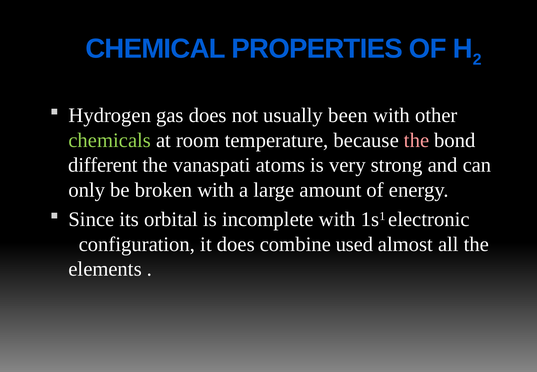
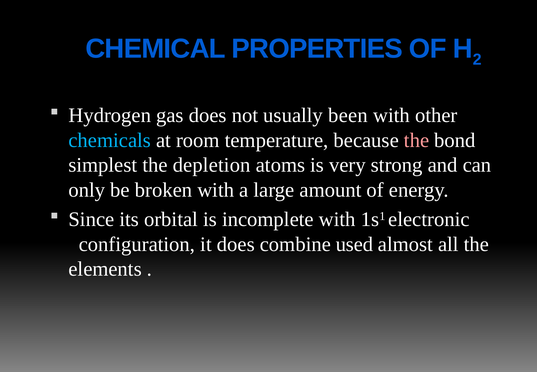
chemicals colour: light green -> light blue (110, 140)
different: different -> simplest (103, 165)
vanaspati: vanaspati -> depletion (212, 165)
